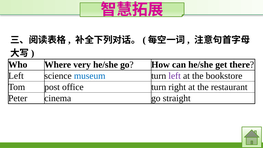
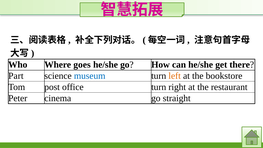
very: very -> goes (82, 65)
Left: Left -> Part (16, 76)
left colour: purple -> orange (175, 76)
